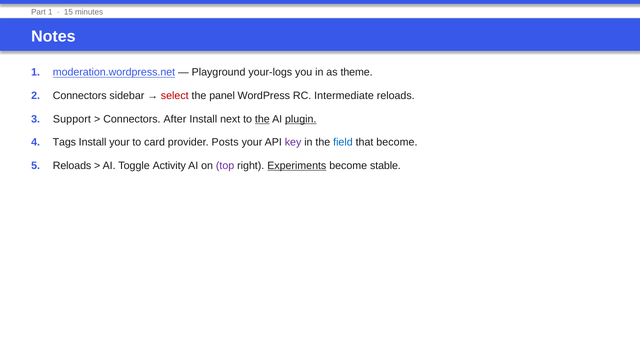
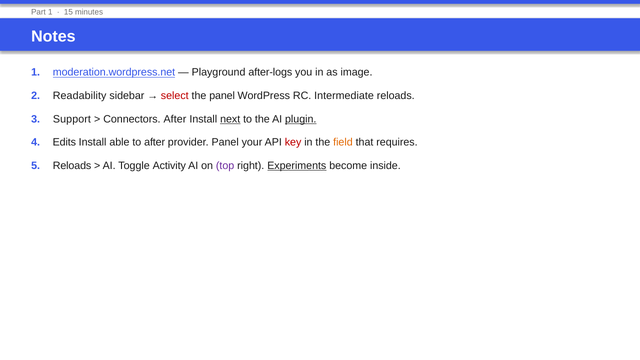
your-logs: your-logs -> after-logs (270, 72)
theme: theme -> image (357, 72)
2 Connectors: Connectors -> Readability (80, 96)
next underline: none -> present (230, 119)
the underline: present -> none (262, 119)
Tags: Tags -> Edits (64, 142)
Install your: your -> able (119, 142)
to card: card -> after (155, 142)
provider Posts: Posts -> Panel (225, 142)
key colour: purple -> red (293, 142)
field colour: blue -> orange (343, 142)
that become: become -> requires (397, 142)
stable: stable -> inside (385, 166)
